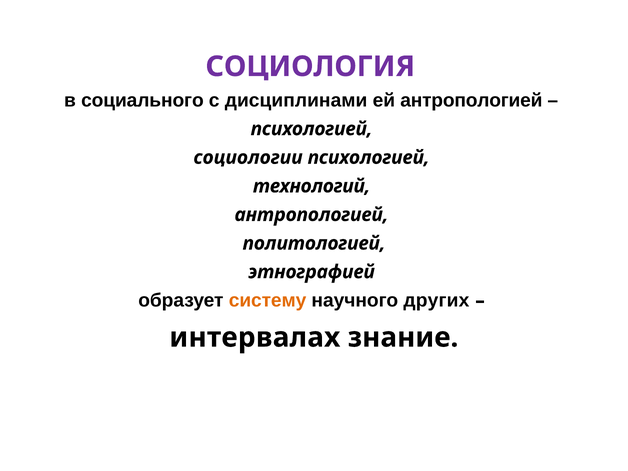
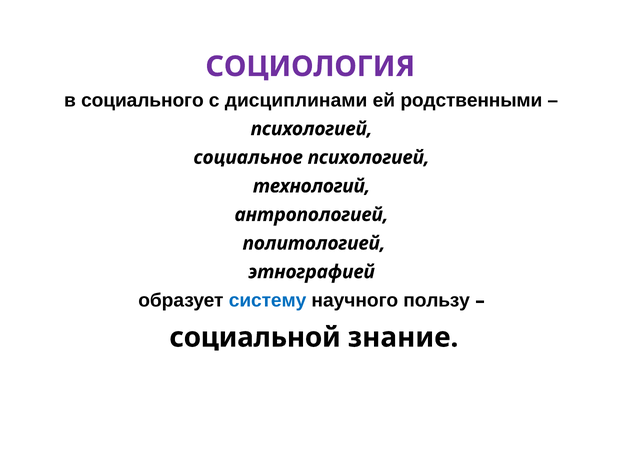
ей антропологией: антропологией -> родственными (471, 100)
социологии: социологии -> социальное (248, 157)
систему colour: orange -> blue (268, 301)
других: других -> пользу (437, 301)
интервалах: интервалах -> социальной (255, 337)
